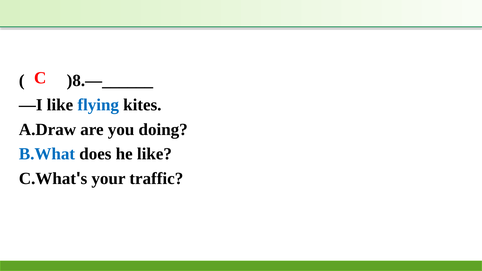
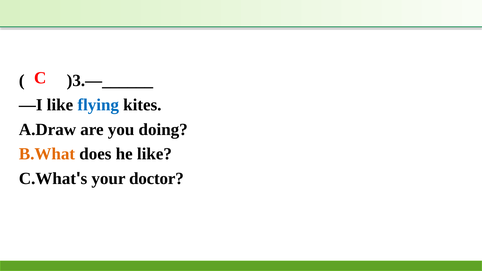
)8.—______: )8.—______ -> )3.—______ (110, 81)
B.What colour: blue -> orange (47, 154)
traffic: traffic -> doctor (156, 179)
